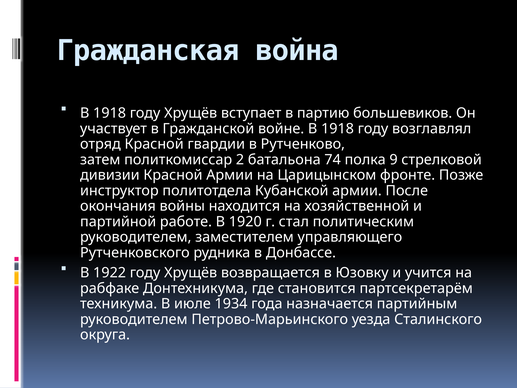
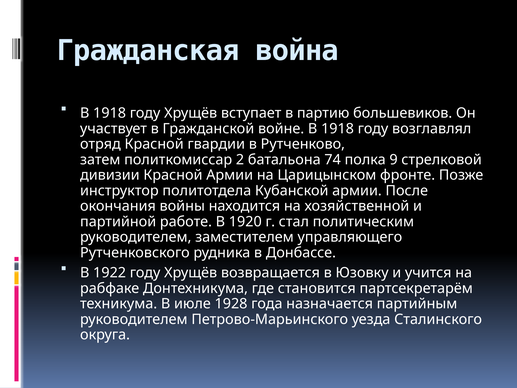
1934: 1934 -> 1928 (231, 304)
